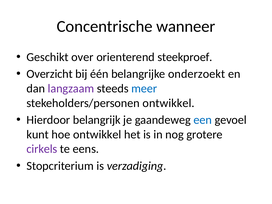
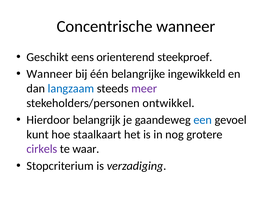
over: over -> eens (83, 57)
Overzicht: Overzicht -> Wanneer (50, 74)
onderzoekt: onderzoekt -> ingewikkeld (197, 74)
langzaam colour: purple -> blue (71, 89)
meer colour: blue -> purple (144, 89)
hoe ontwikkel: ontwikkel -> staalkaart (97, 134)
eens: eens -> waar (86, 149)
